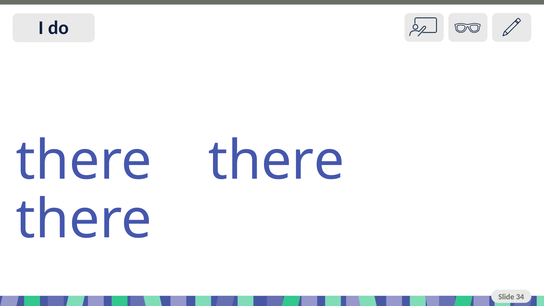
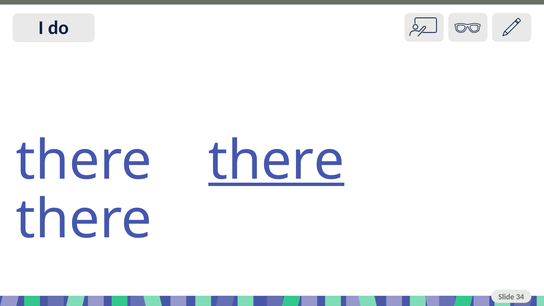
there underline: none -> present (276, 161)
